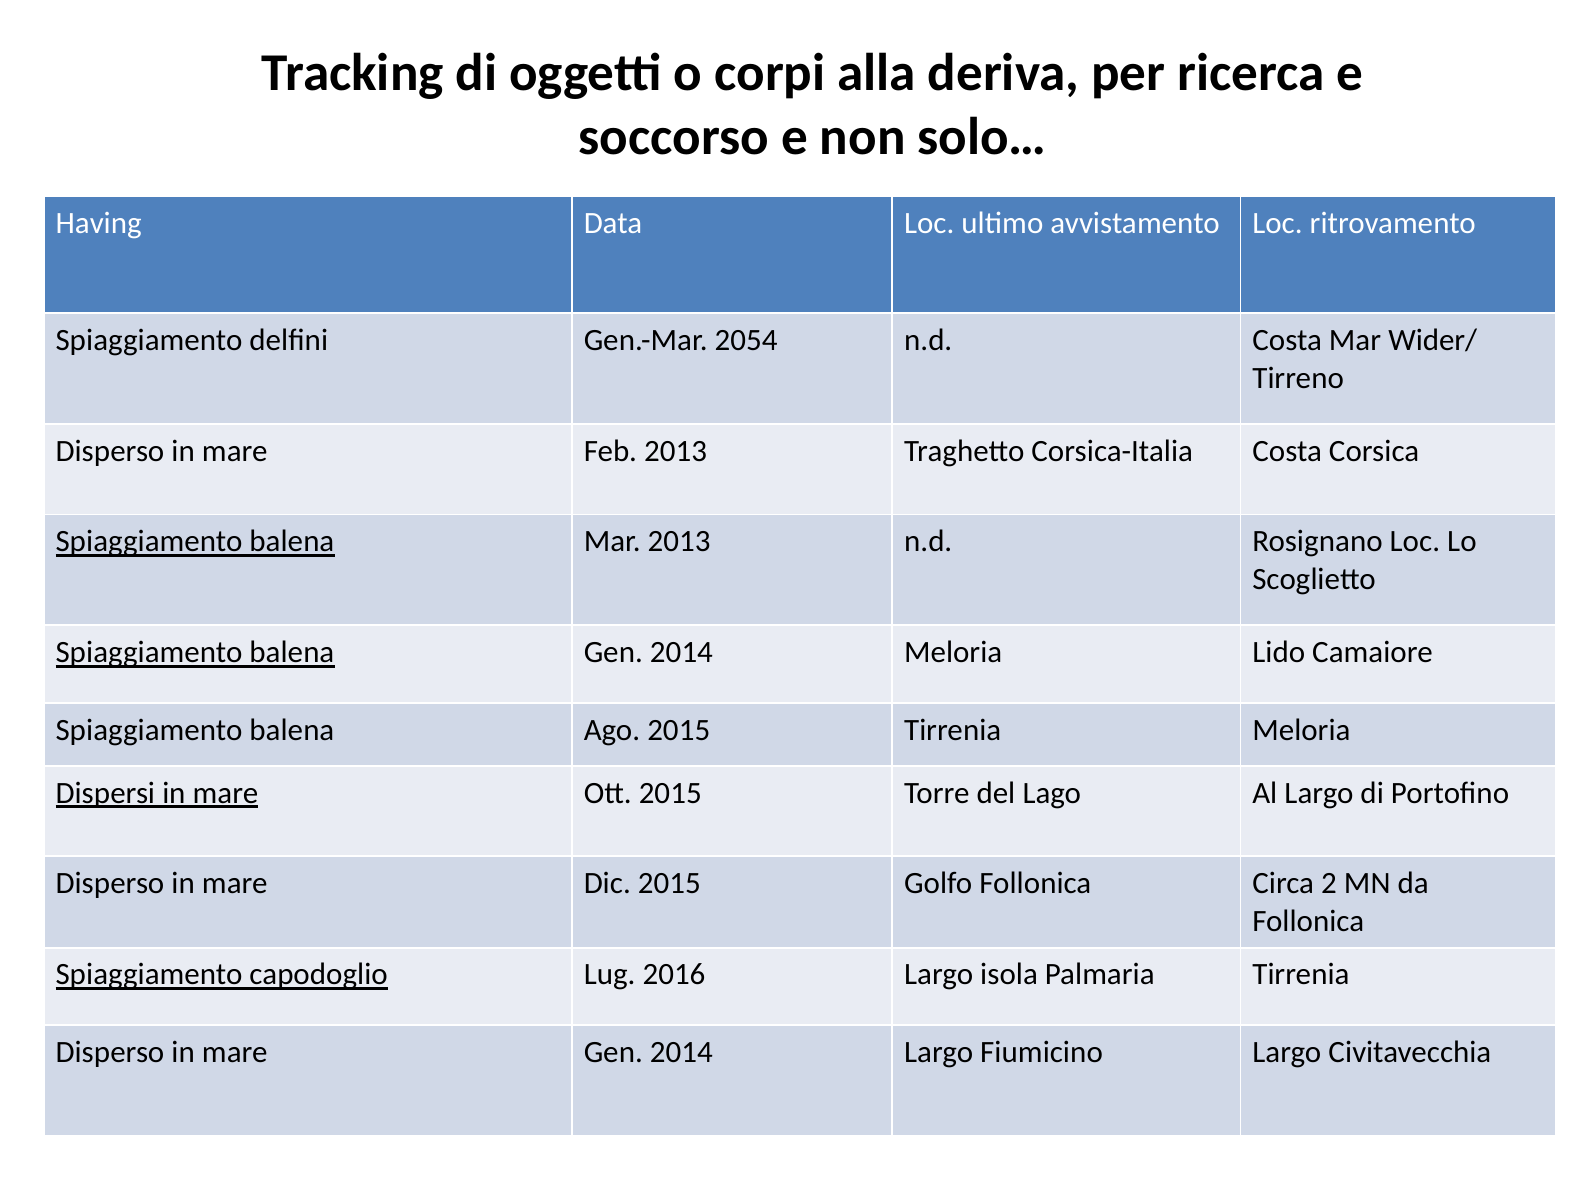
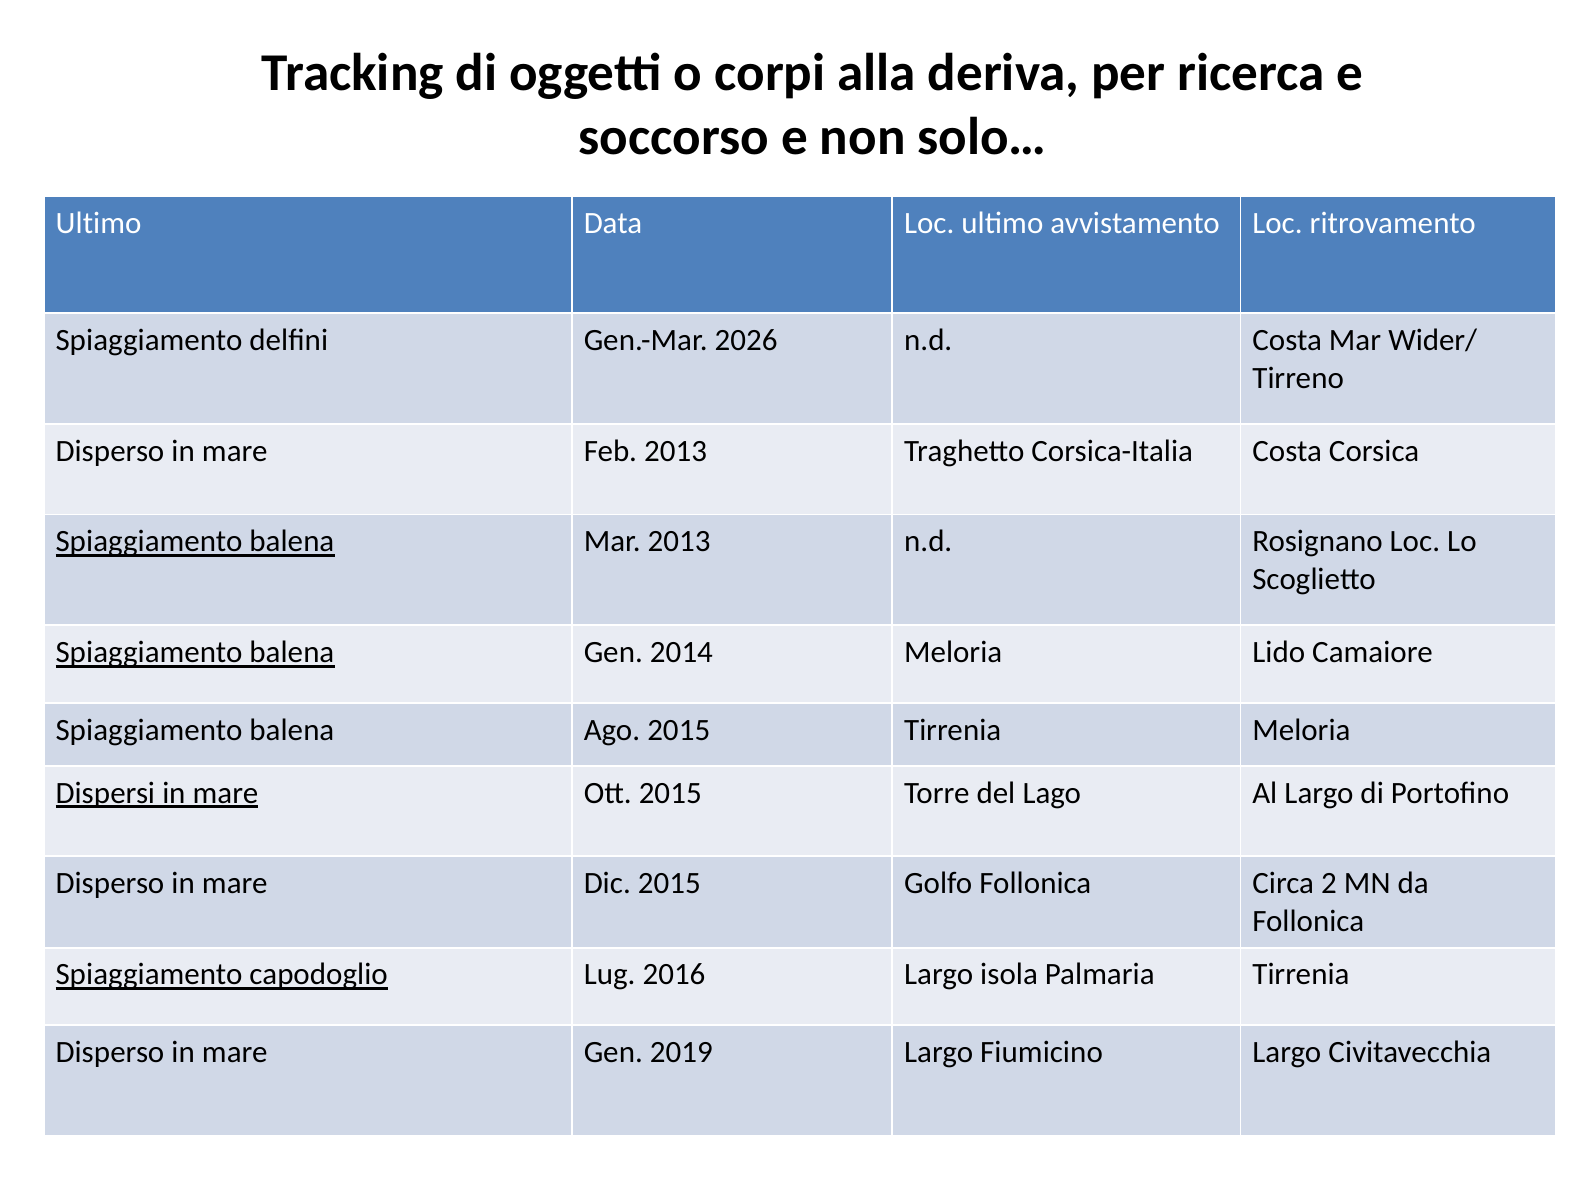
Having: Having -> Ultimo (99, 223)
2054: 2054 -> 2026 (746, 341)
mare Gen 2014: 2014 -> 2019 (681, 1053)
